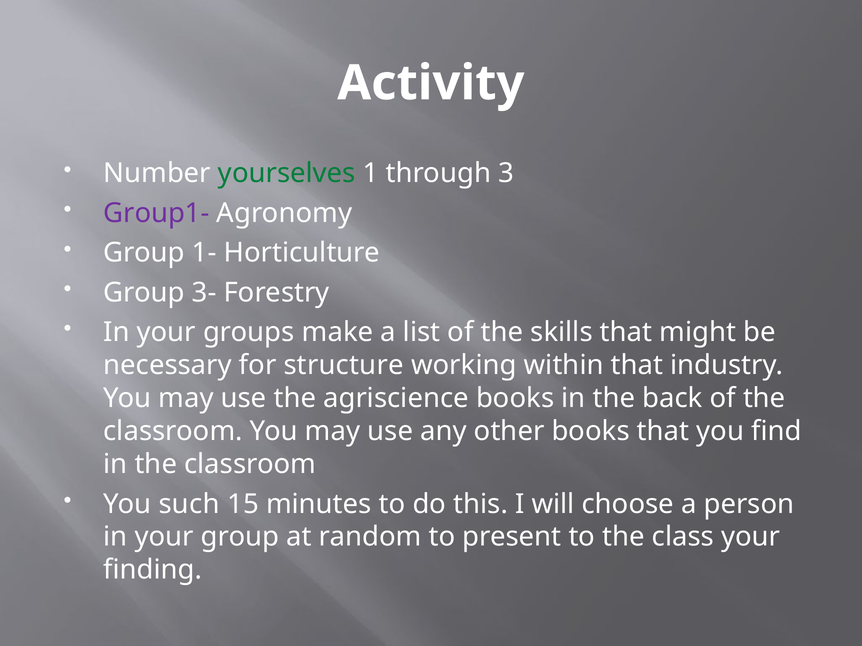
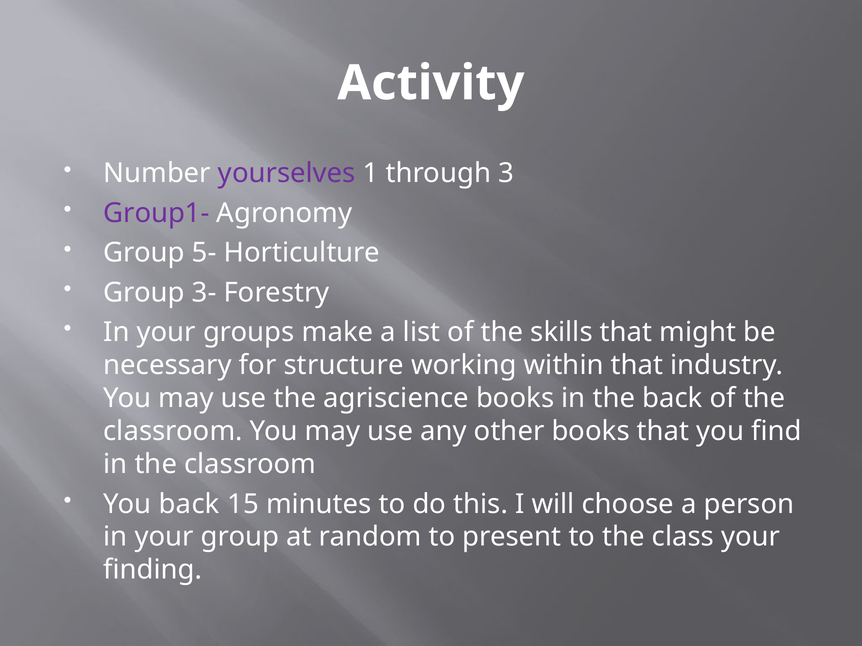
yourselves colour: green -> purple (287, 174)
1-: 1- -> 5- (204, 253)
You such: such -> back (189, 504)
